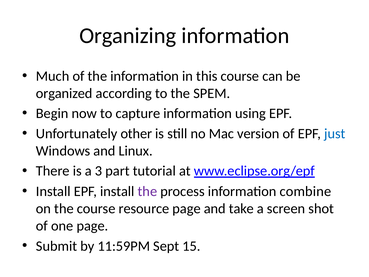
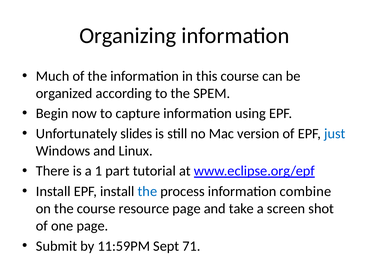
other: other -> slides (136, 133)
3: 3 -> 1 (99, 171)
the colour: purple -> blue (147, 191)
15: 15 -> 71 (192, 246)
